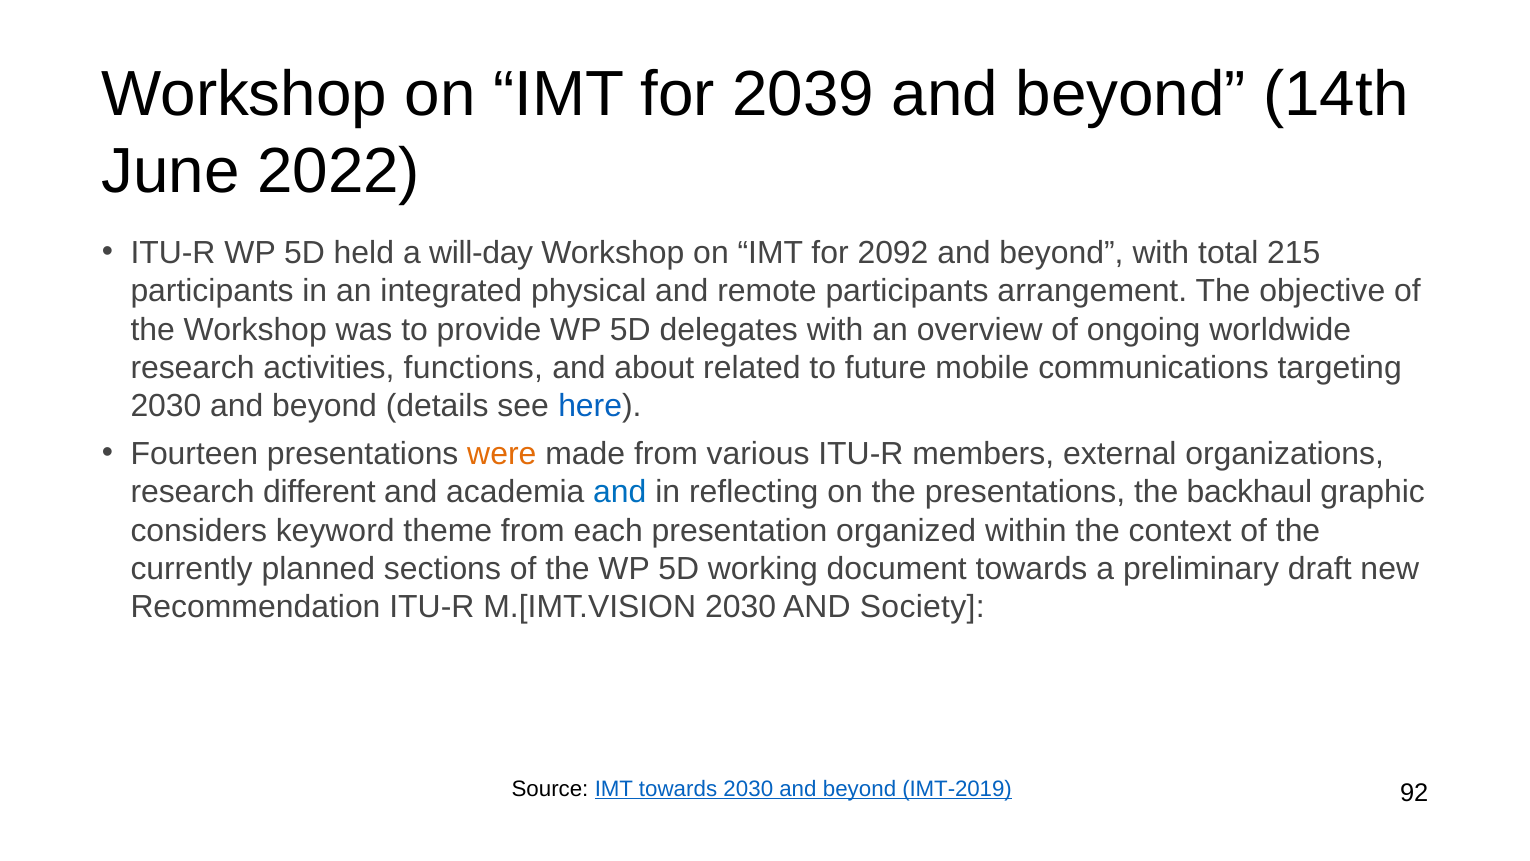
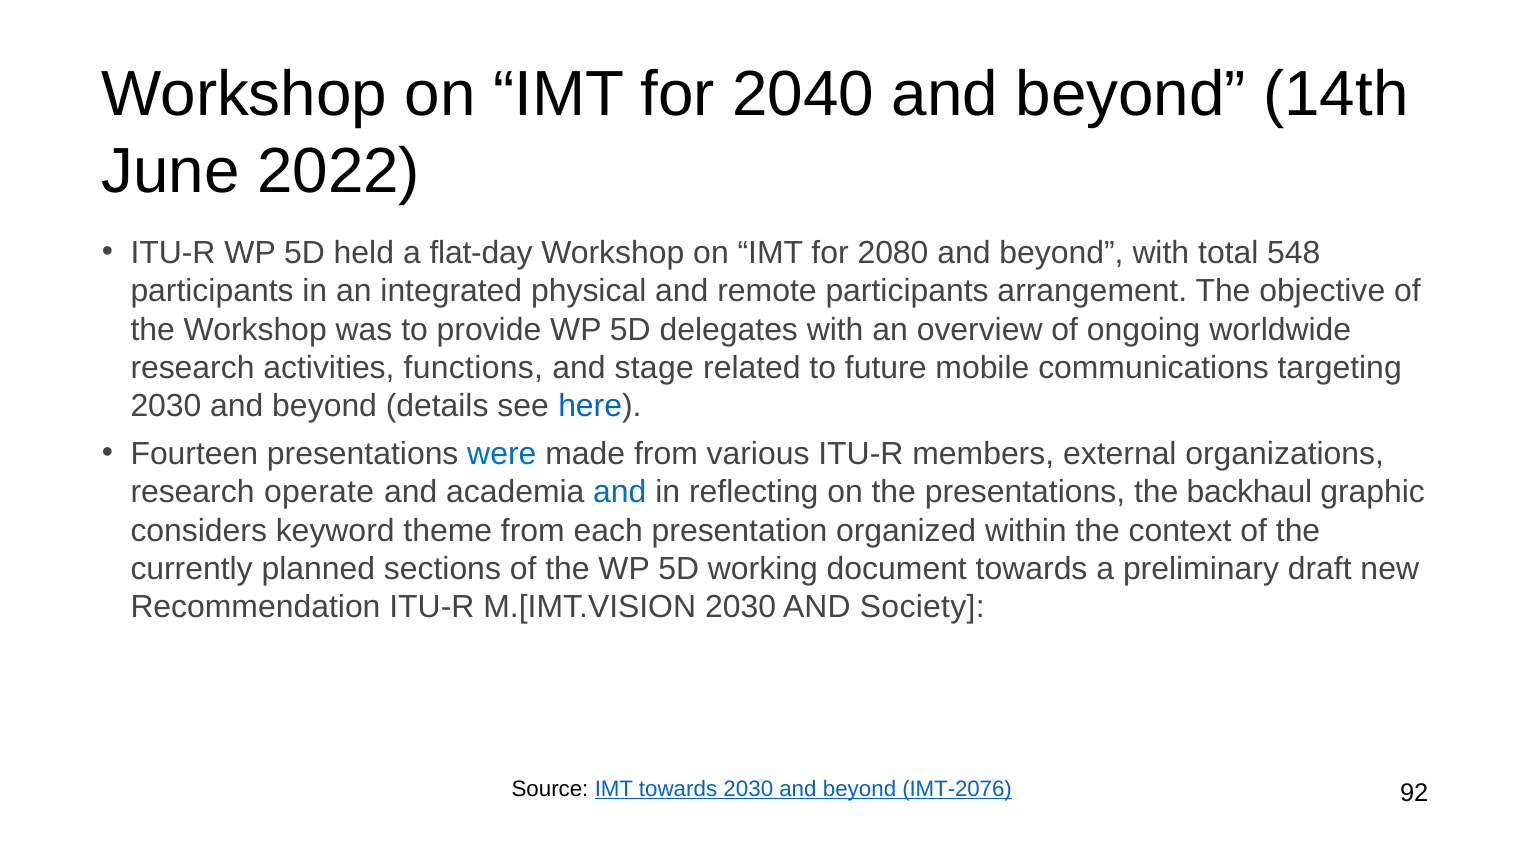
2039: 2039 -> 2040 (803, 95)
will-day: will-day -> flat-day (481, 253)
2092: 2092 -> 2080 (893, 253)
215: 215 -> 548 (1294, 253)
about: about -> stage (654, 368)
were colour: orange -> blue (502, 454)
different: different -> operate (319, 492)
IMT-2019: IMT-2019 -> IMT-2076 (957, 789)
